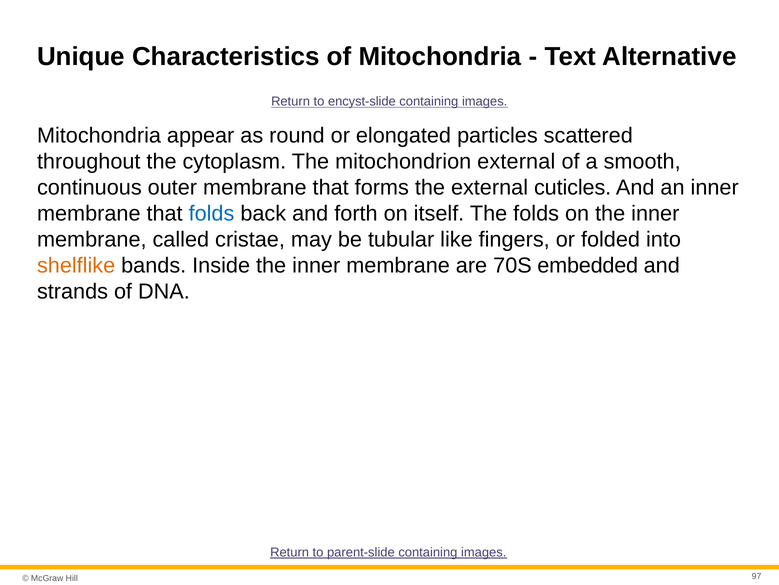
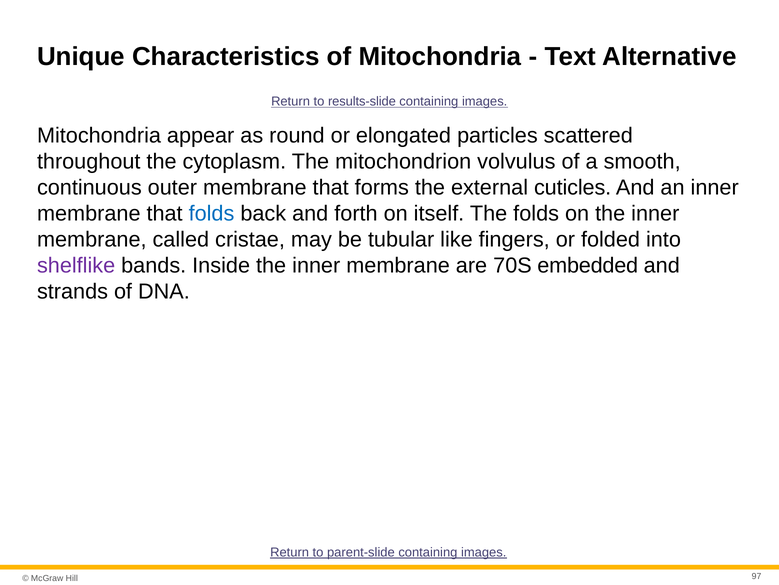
encyst-slide: encyst-slide -> results-slide (362, 101)
mitochondrion external: external -> volvulus (516, 161)
shelflike colour: orange -> purple (76, 265)
